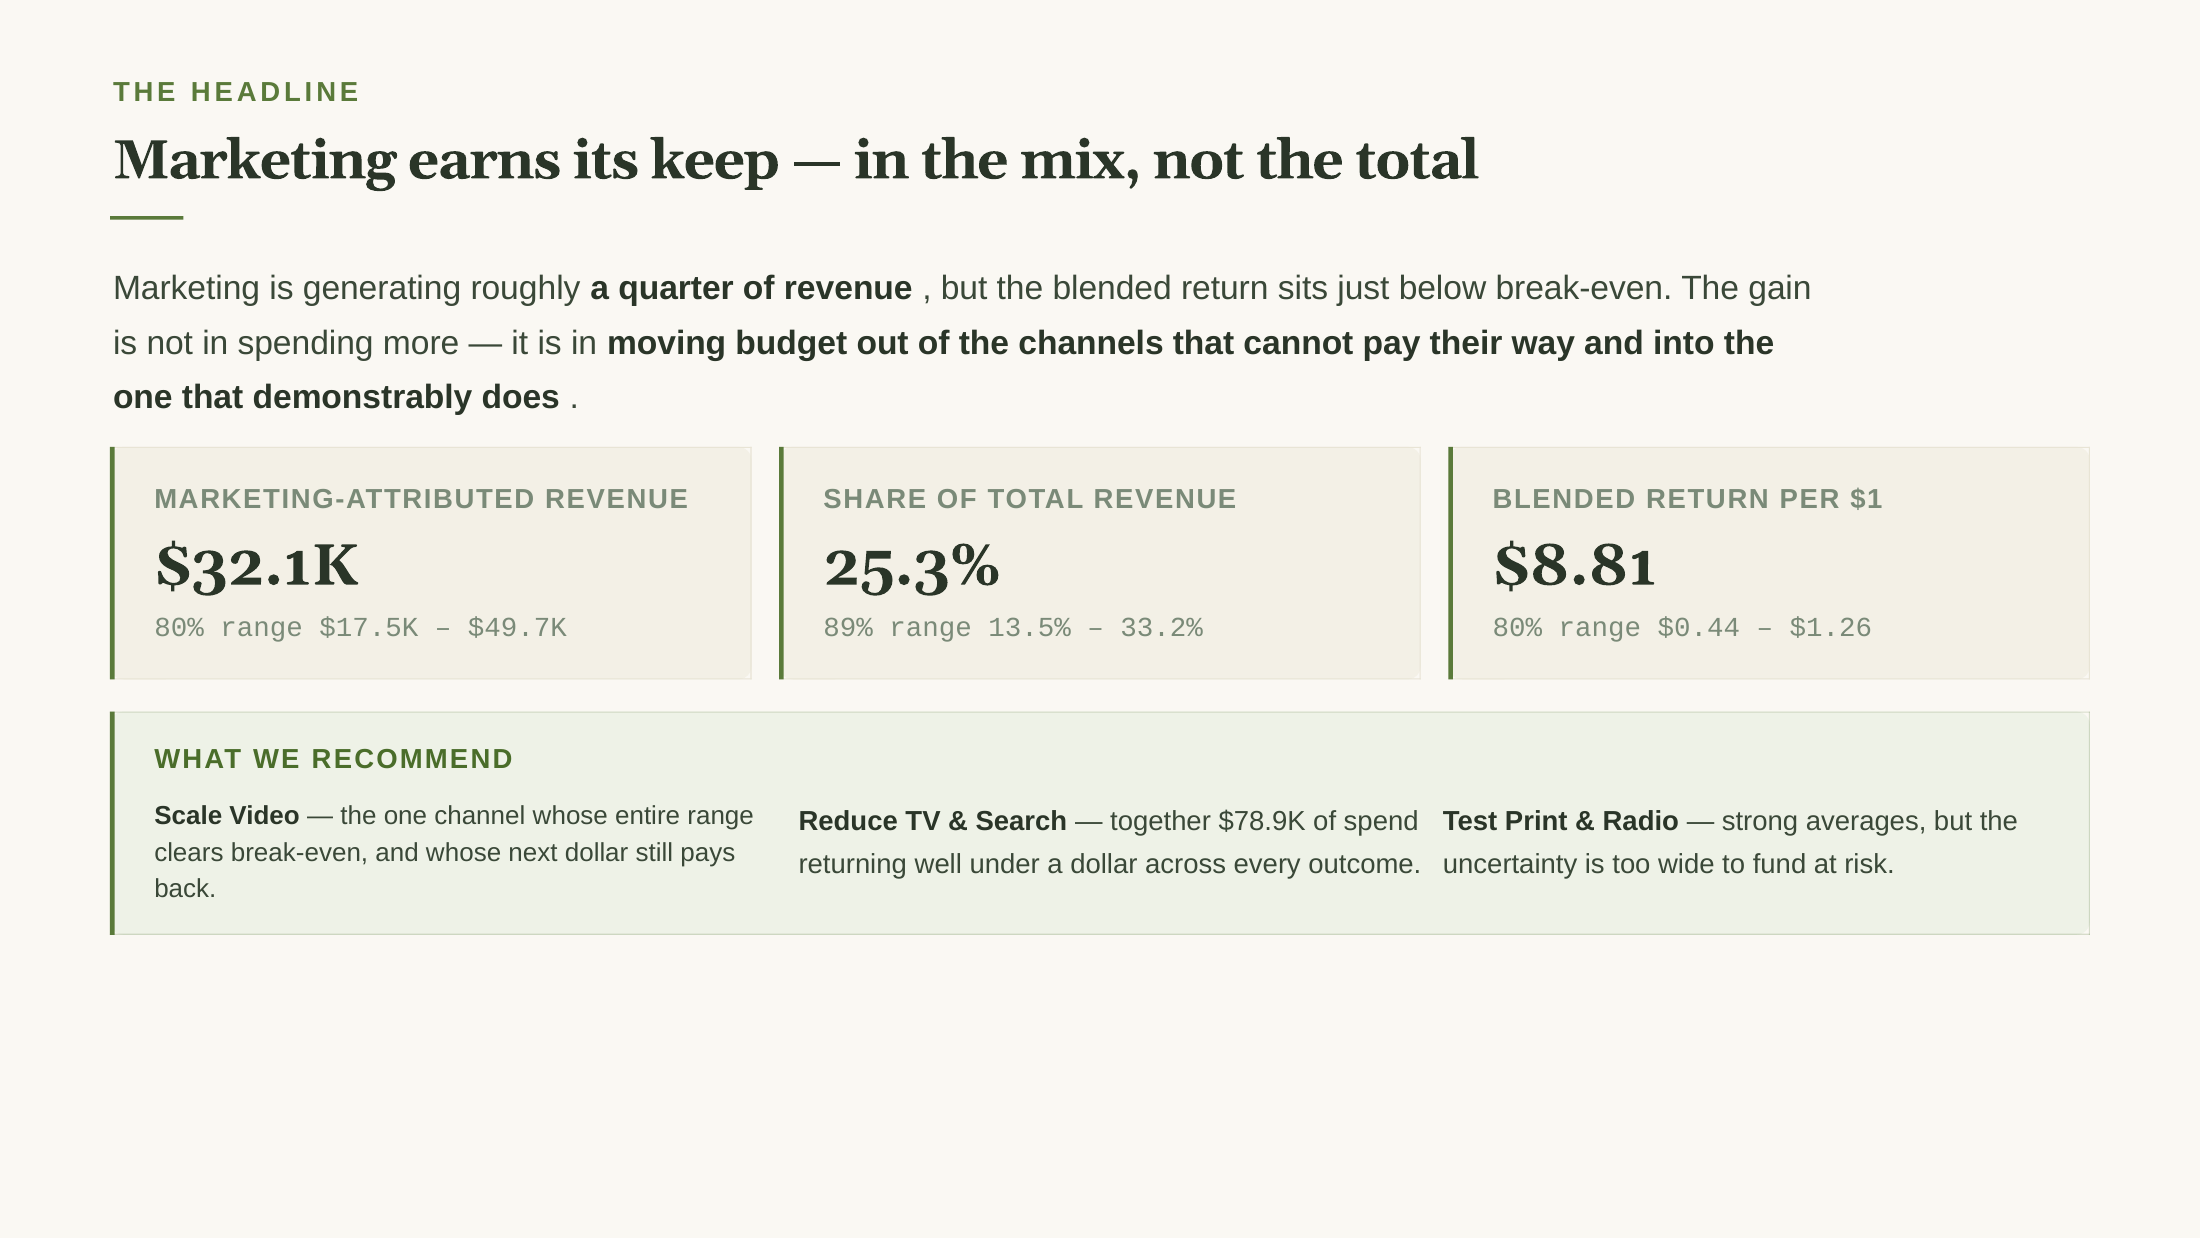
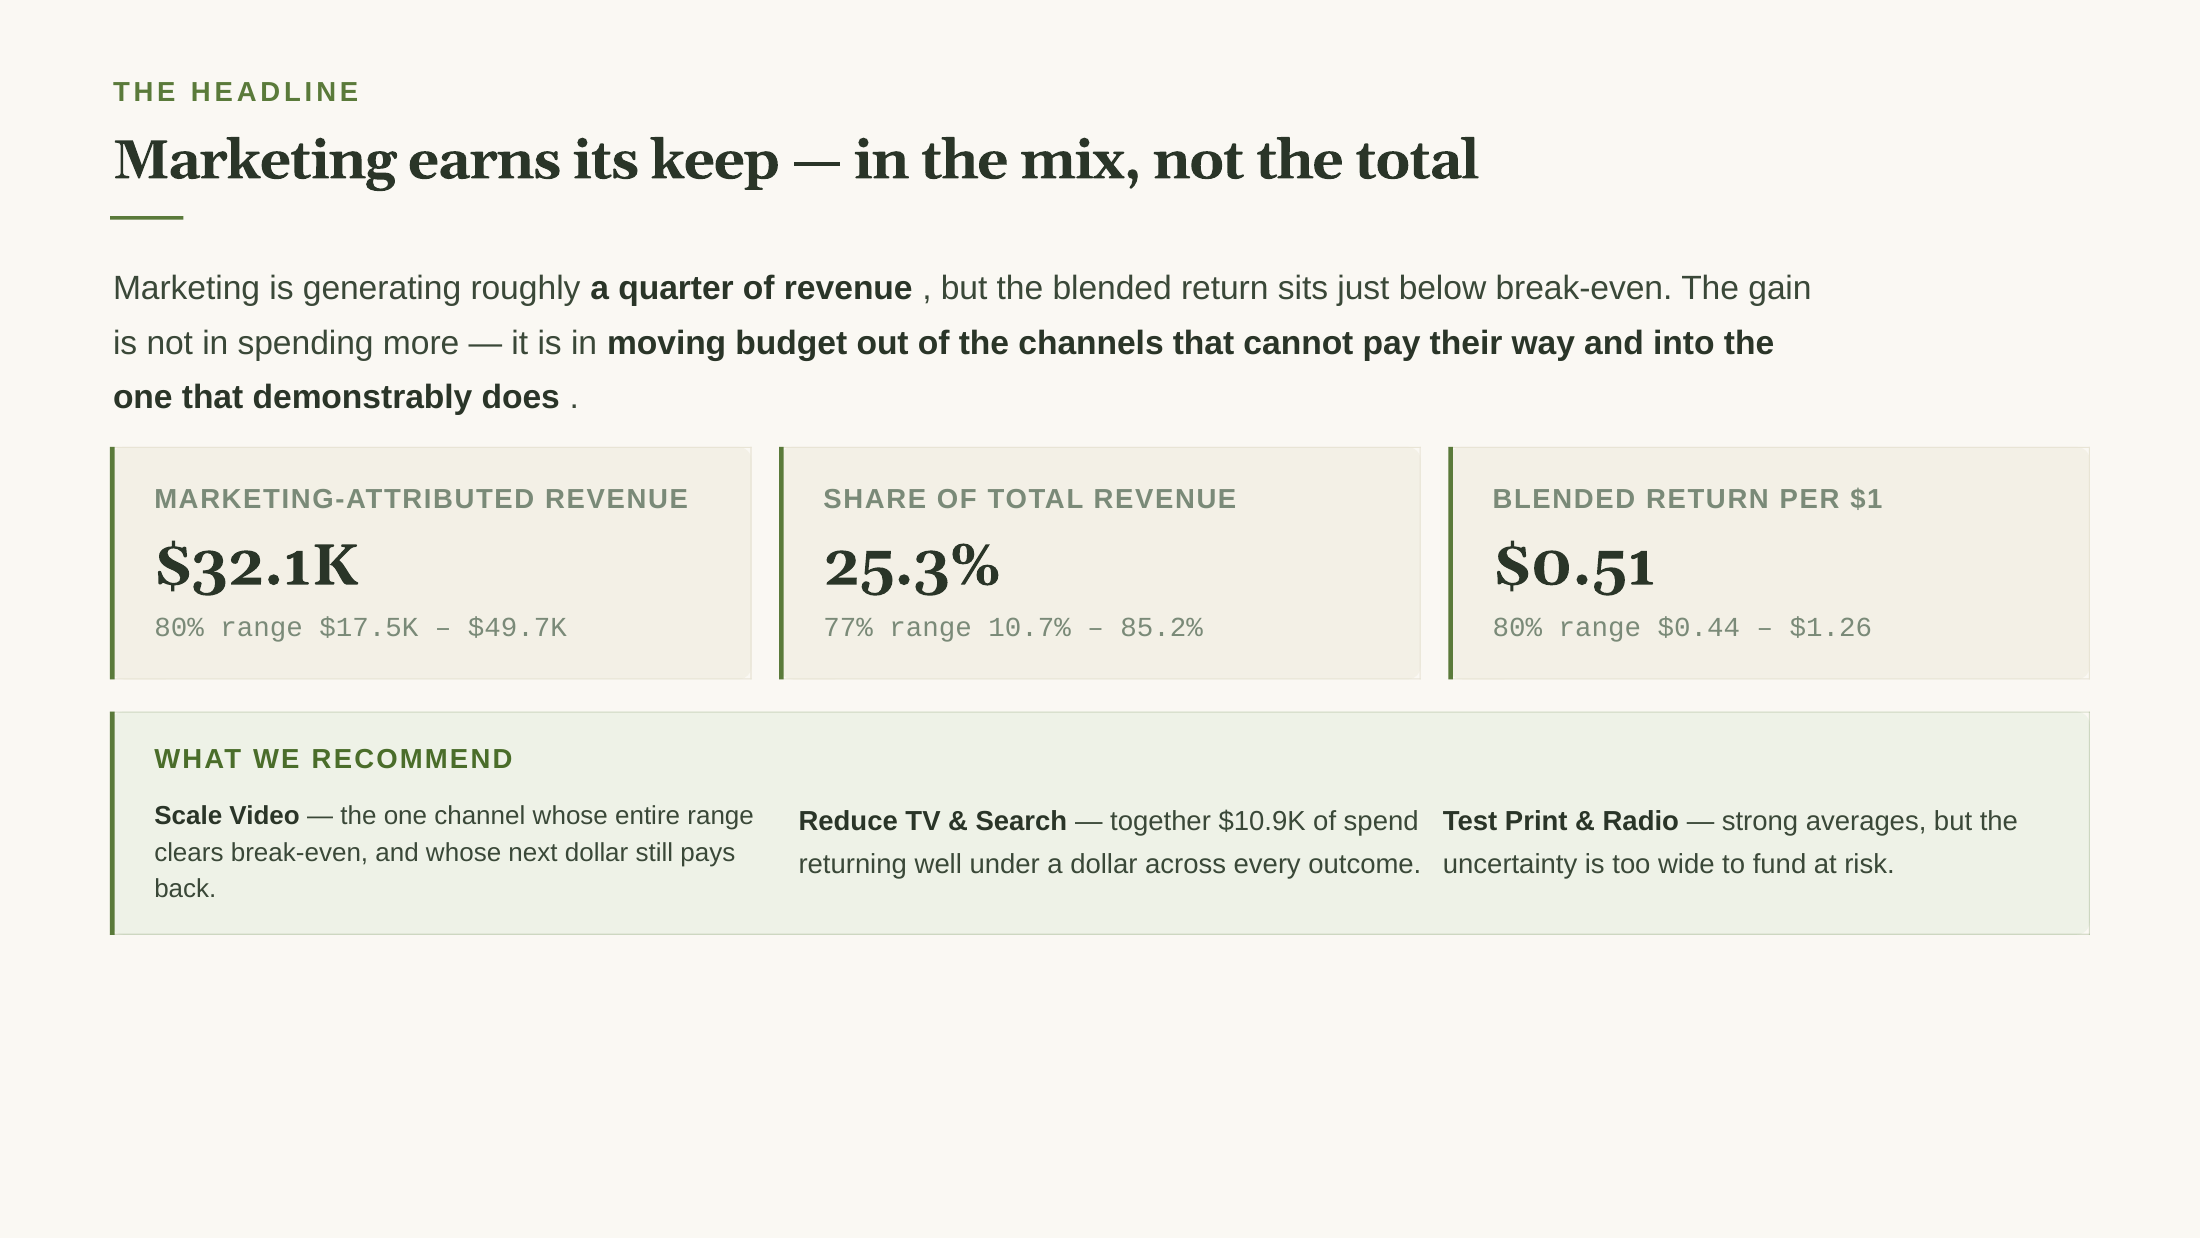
$8.81: $8.81 -> $0.51 (1575, 565)
89%: 89% -> 77% (848, 627)
13.5%: 13.5% -> 10.7% (1030, 627)
33.2%: 33.2% -> 85.2% (1162, 627)
$78.9K: $78.9K -> $10.9K (1262, 821)
